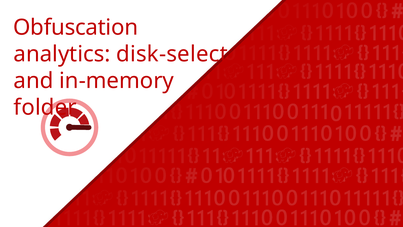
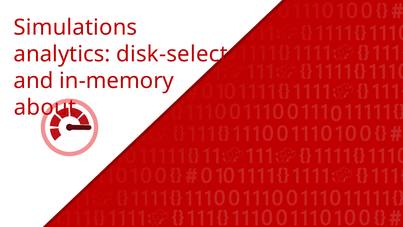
Obfuscation: Obfuscation -> Simulations (75, 27)
folder: folder -> about (45, 107)
